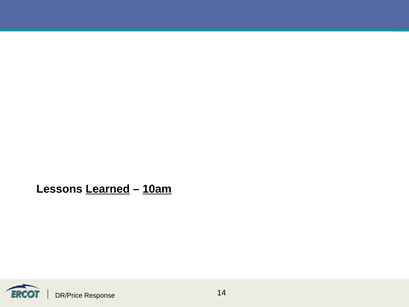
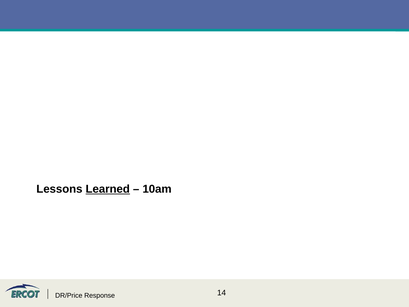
10am underline: present -> none (157, 189)
